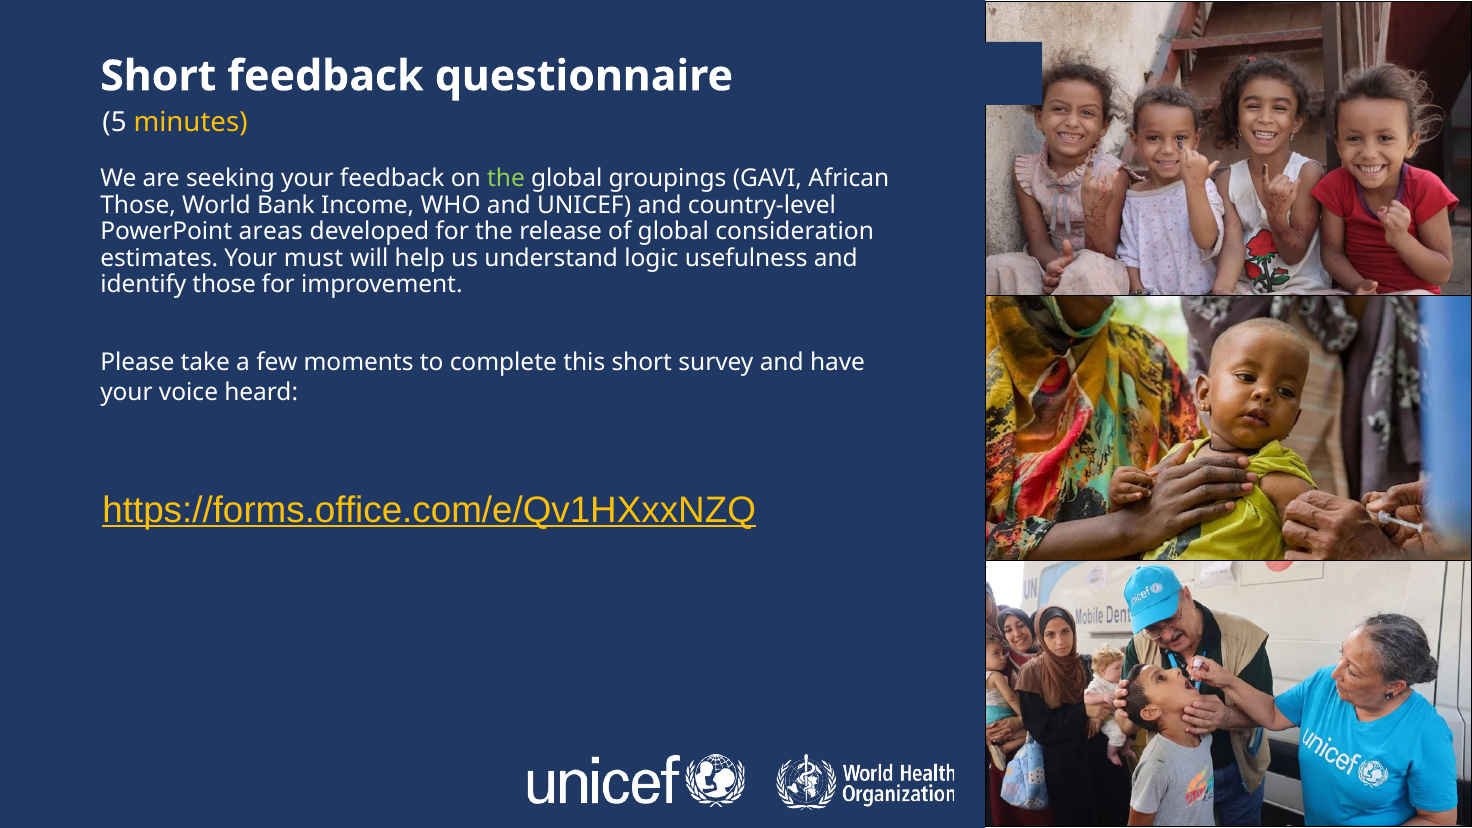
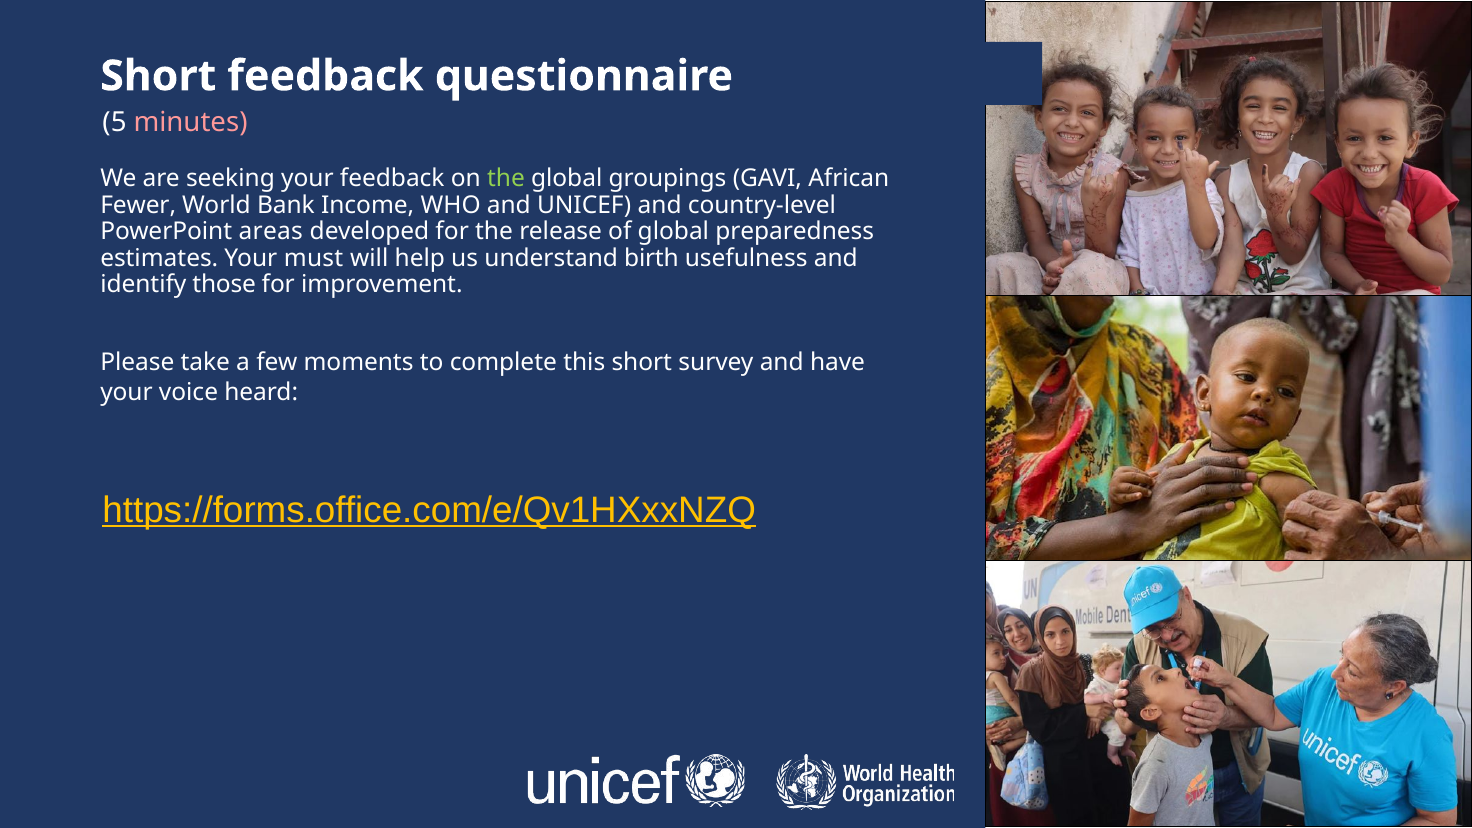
minutes colour: yellow -> pink (191, 122)
Those: Those -> Fewer (138, 205)
consideration: consideration -> preparedness (795, 232)
logic: logic -> birth (651, 258)
